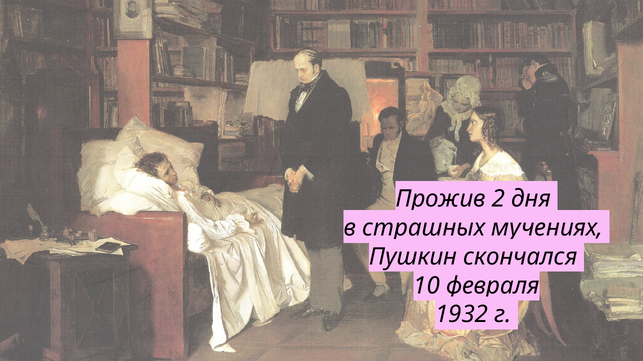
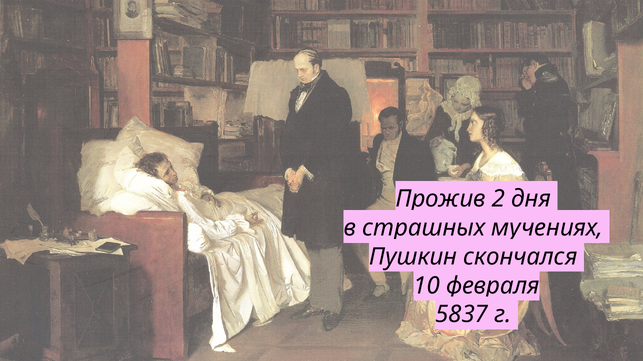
1932: 1932 -> 5837 (462, 315)
